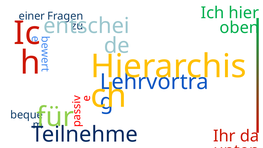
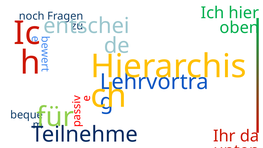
einer: einer -> noch (32, 16)
